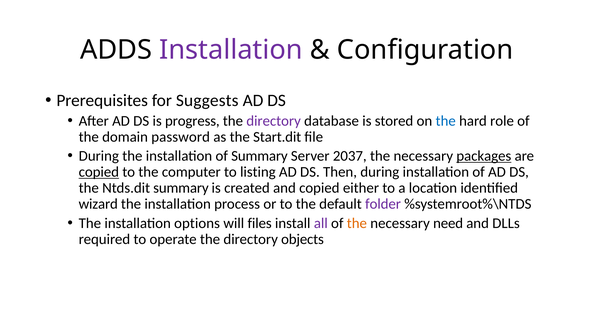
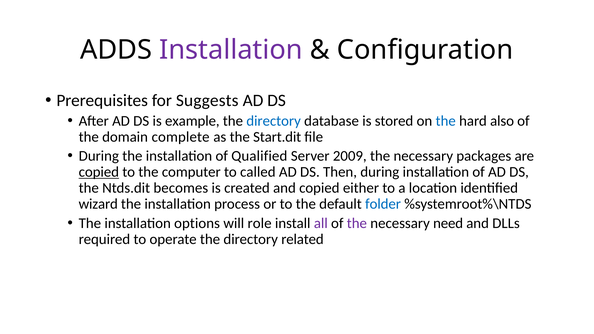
progress: progress -> example (192, 121)
directory colour: purple -> blue (274, 121)
role: role -> also (502, 121)
password: password -> complete (181, 137)
of Summary: Summary -> Qualified (259, 156)
2037: 2037 -> 2009 (350, 156)
packages underline: present -> none (484, 156)
listing: listing -> called (258, 172)
Ntds.dit summary: summary -> becomes (181, 188)
folder colour: purple -> blue (383, 204)
files: files -> role (260, 223)
the colour: orange -> purple (357, 223)
objects: objects -> related (302, 239)
